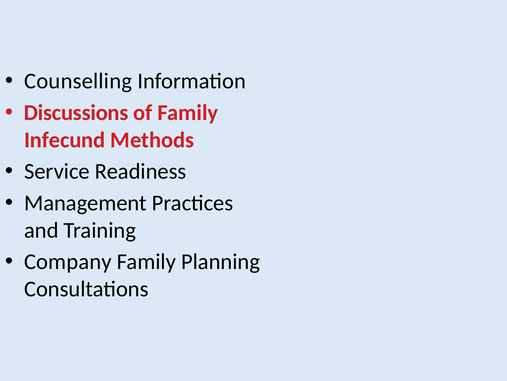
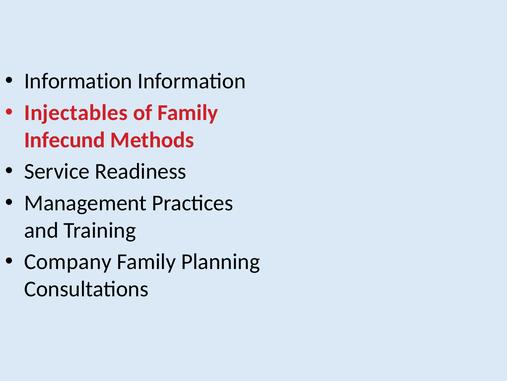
Counselling: Counselling -> Information (78, 81)
Discussions: Discussions -> Injectables (76, 113)
